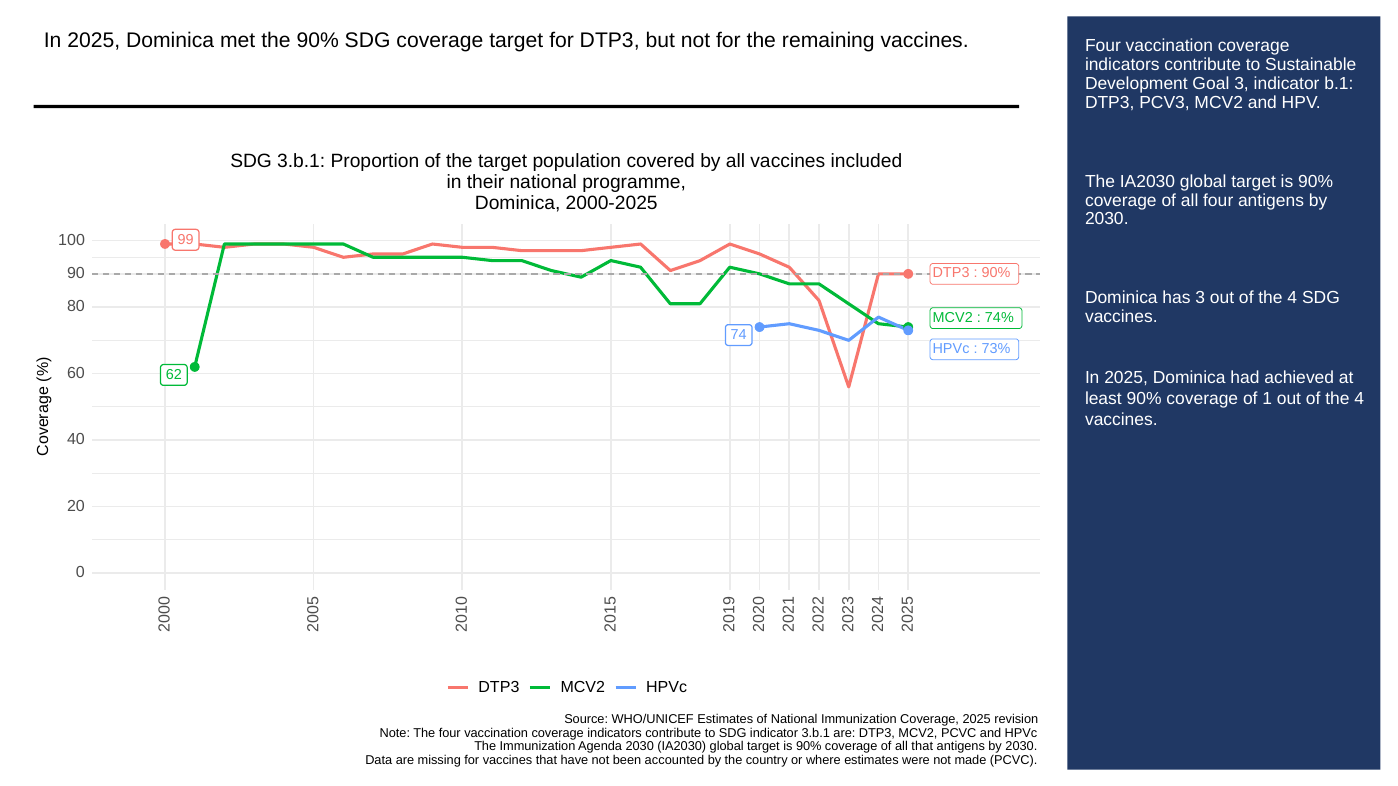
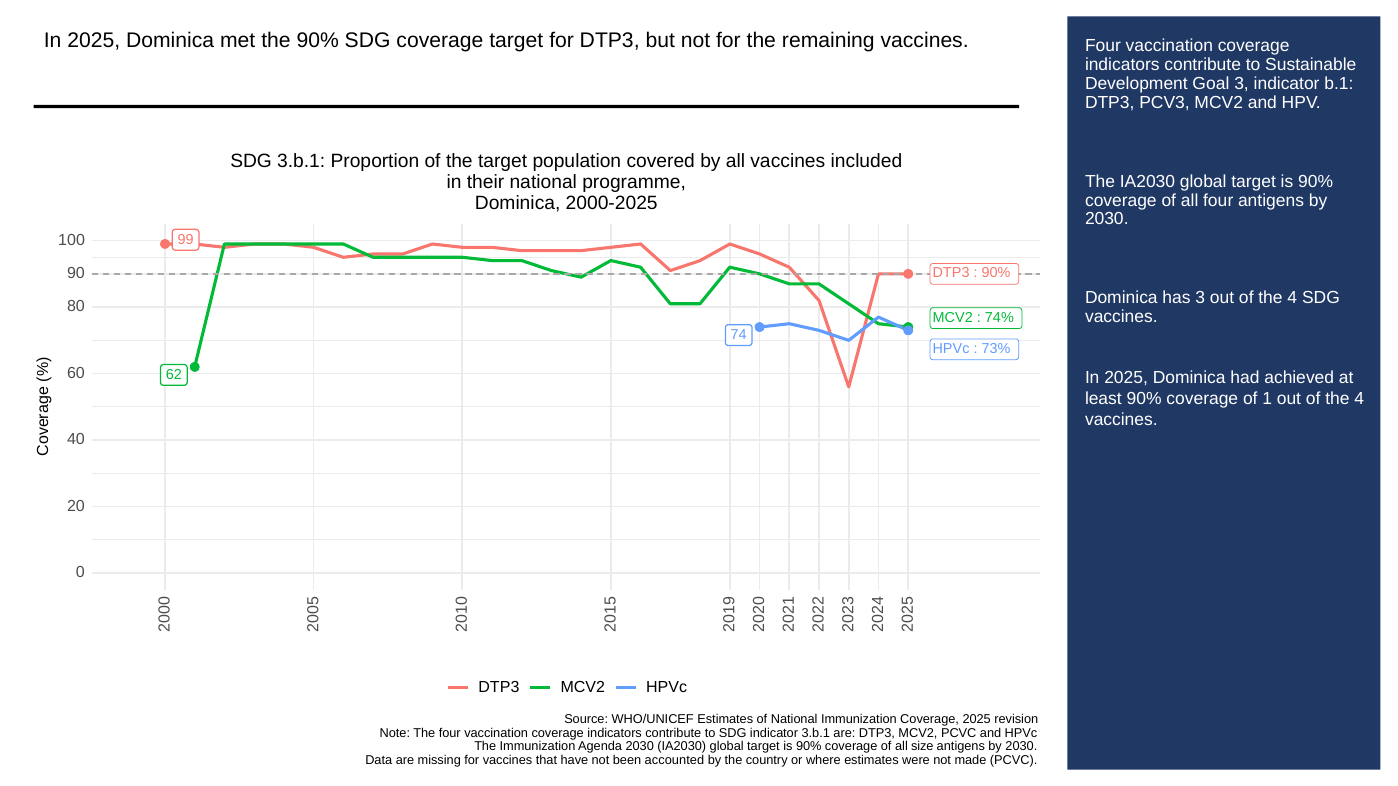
all that: that -> size (922, 747)
